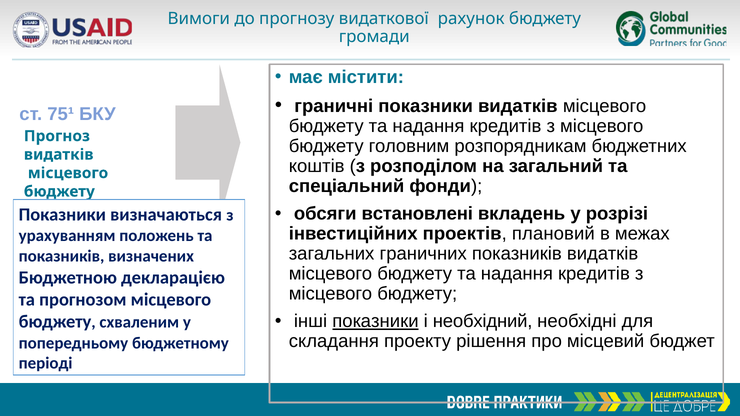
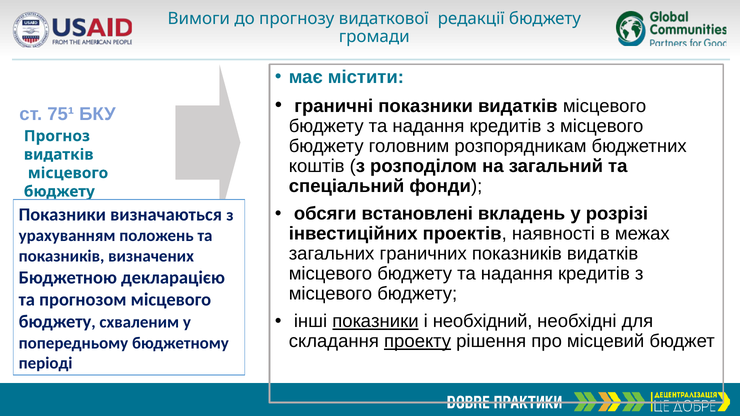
рахунок: рахунок -> редакції (471, 19)
плановий: плановий -> наявності (553, 234)
проекту underline: none -> present (418, 342)
